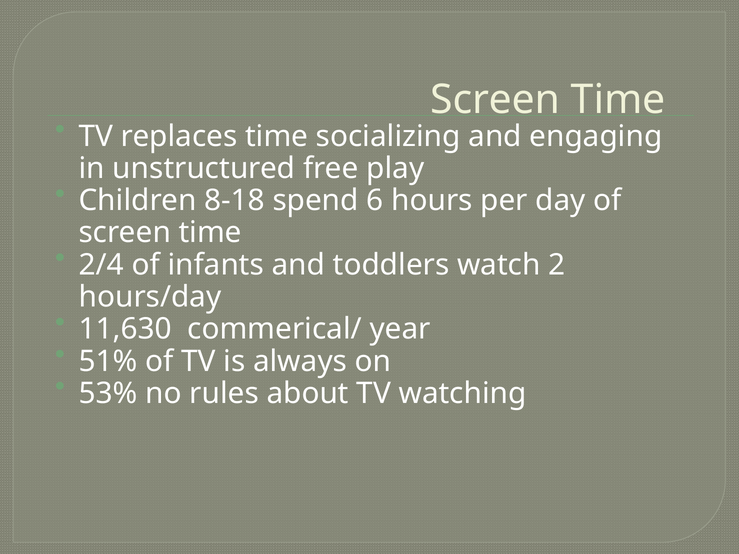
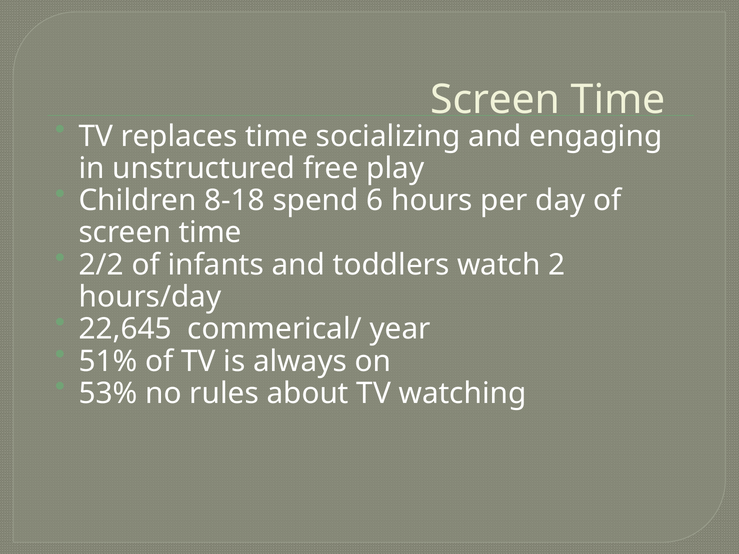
2/4: 2/4 -> 2/2 (101, 265)
11,630: 11,630 -> 22,645 (125, 329)
